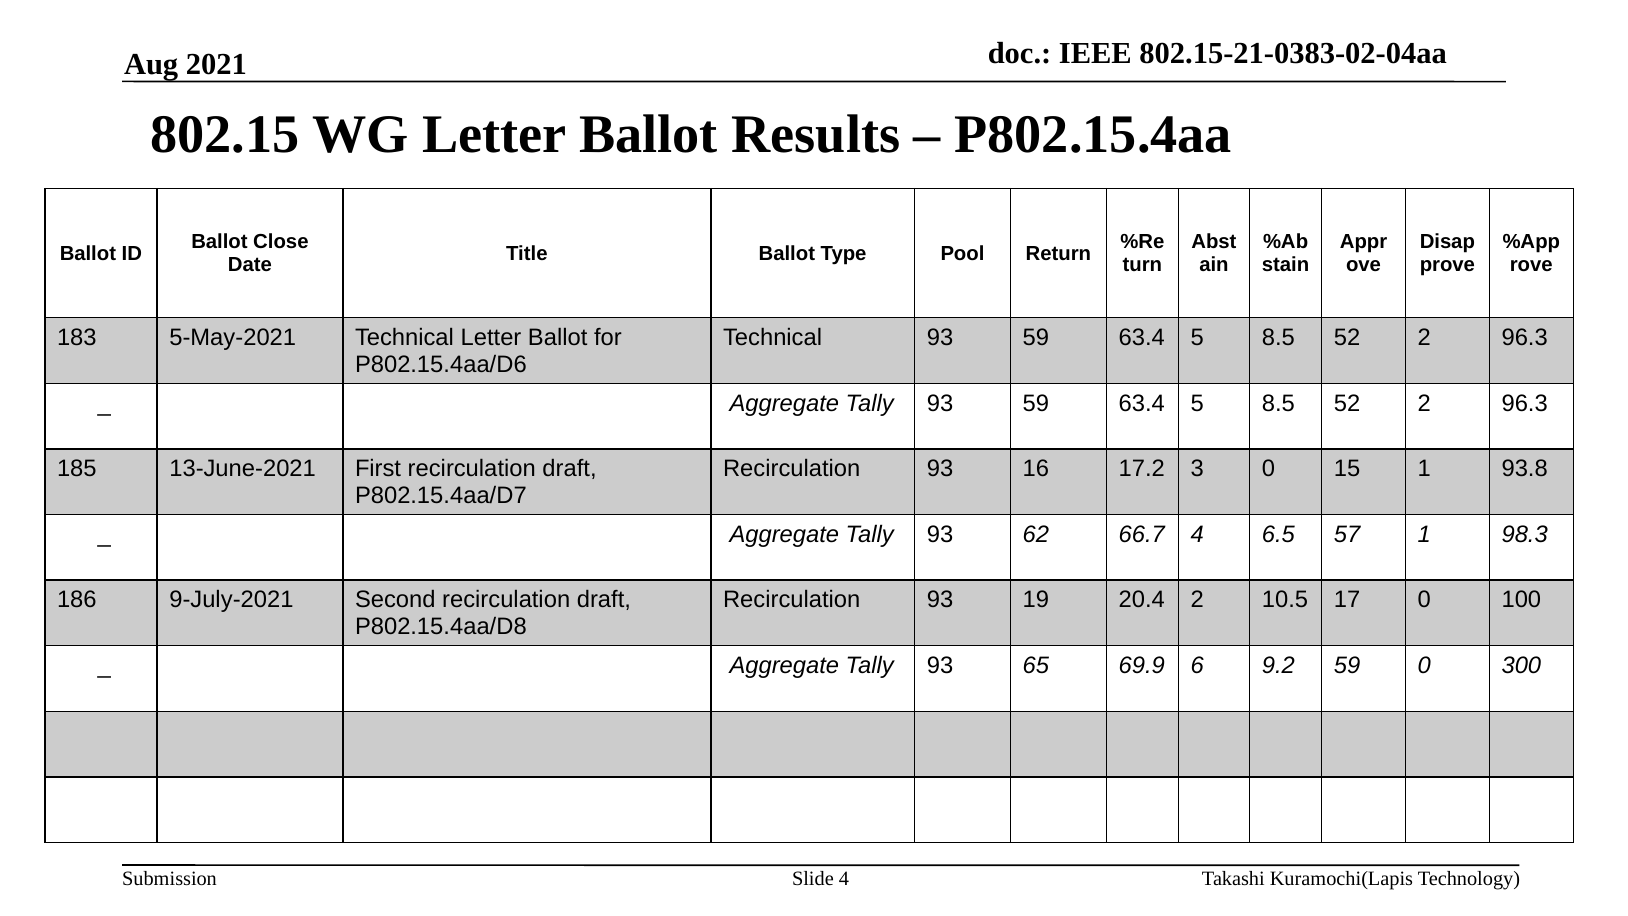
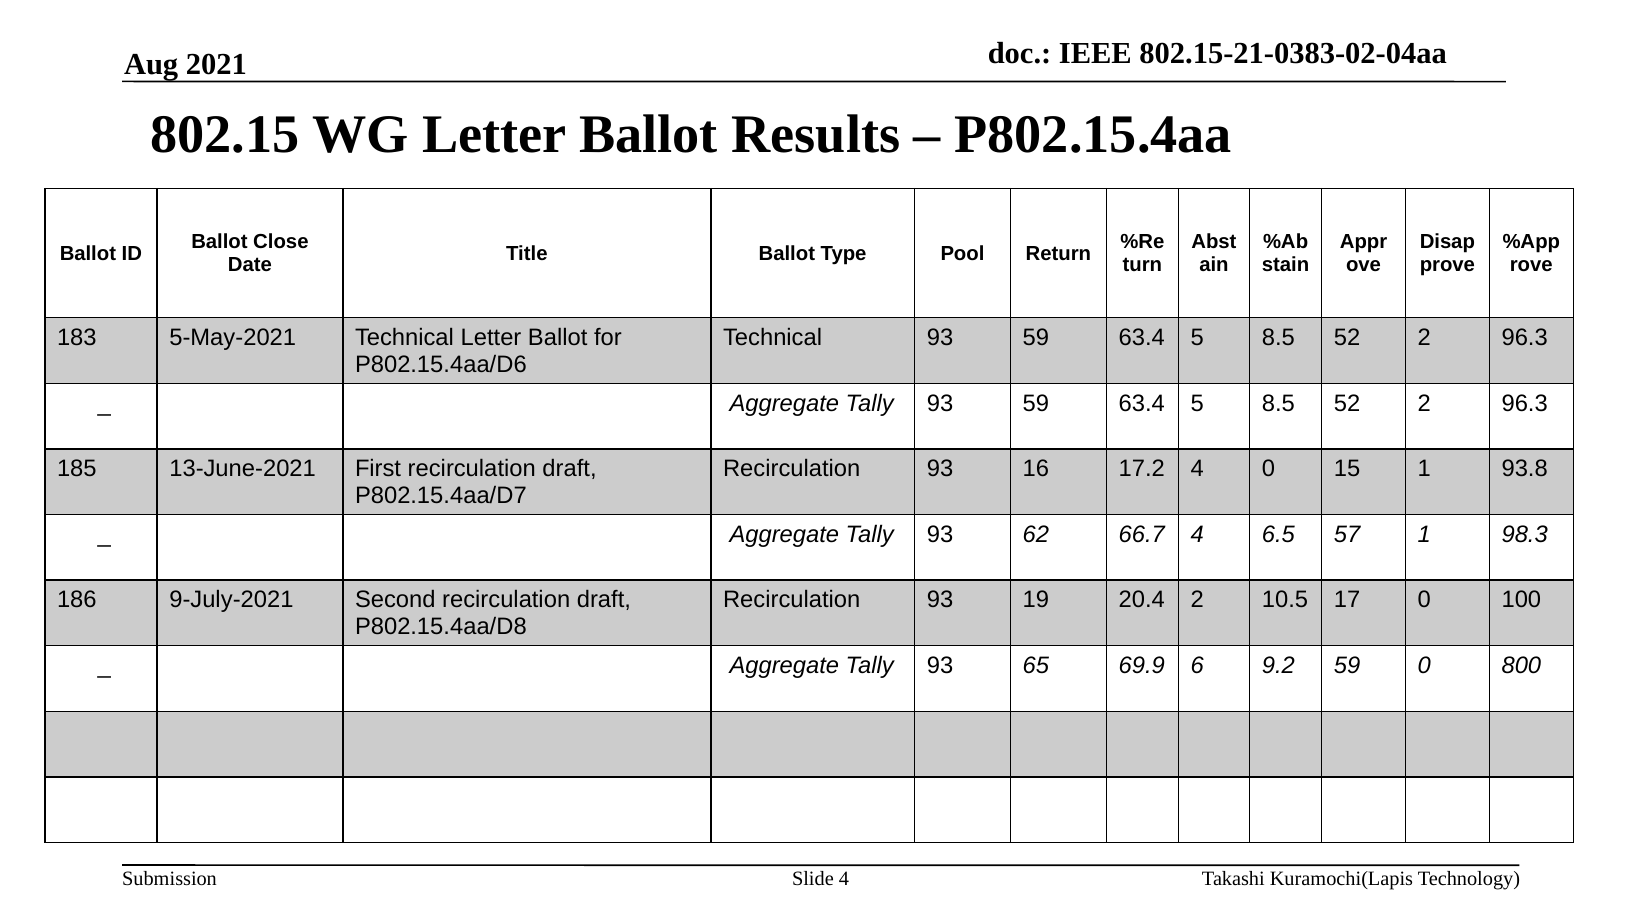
17.2 3: 3 -> 4 (1197, 469)
300: 300 -> 800 (1521, 665)
